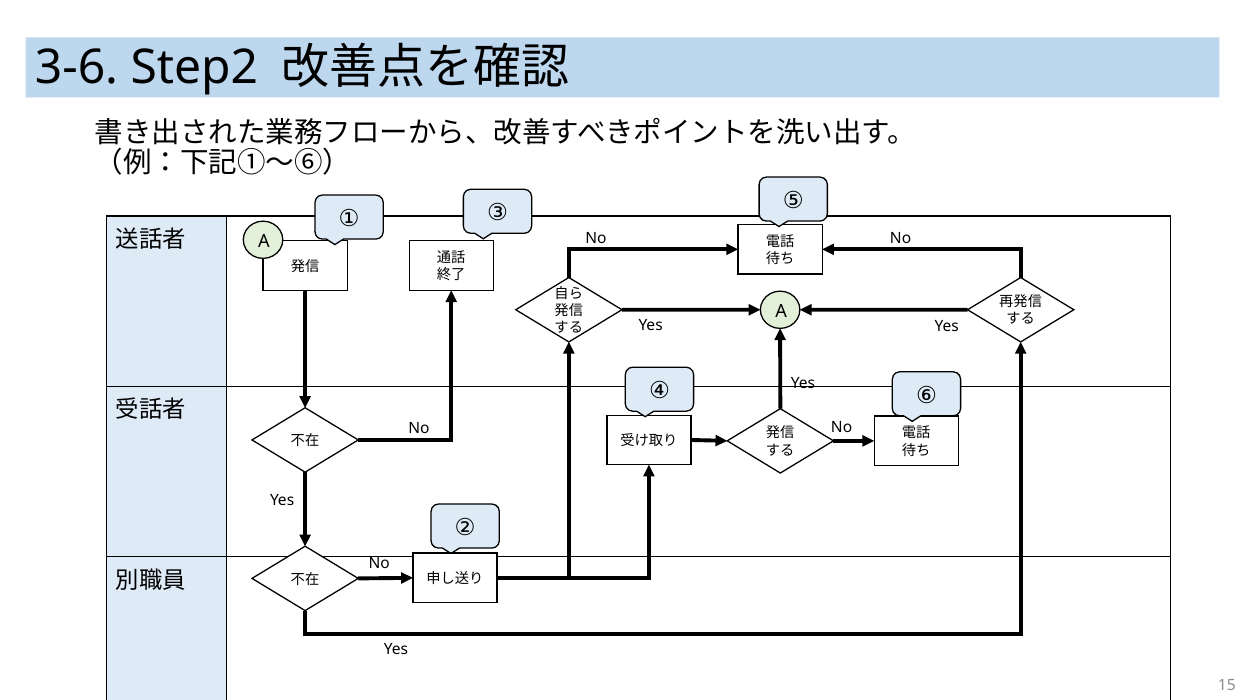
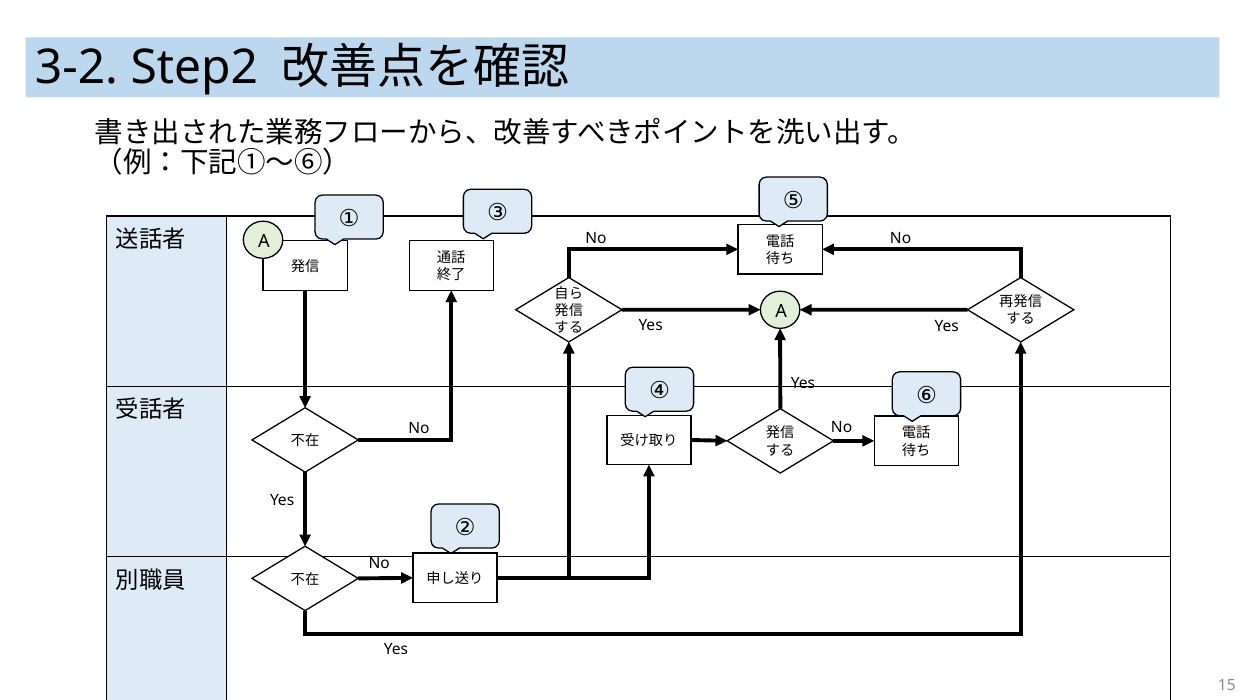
3-6: 3-6 -> 3-2 (77, 68)
